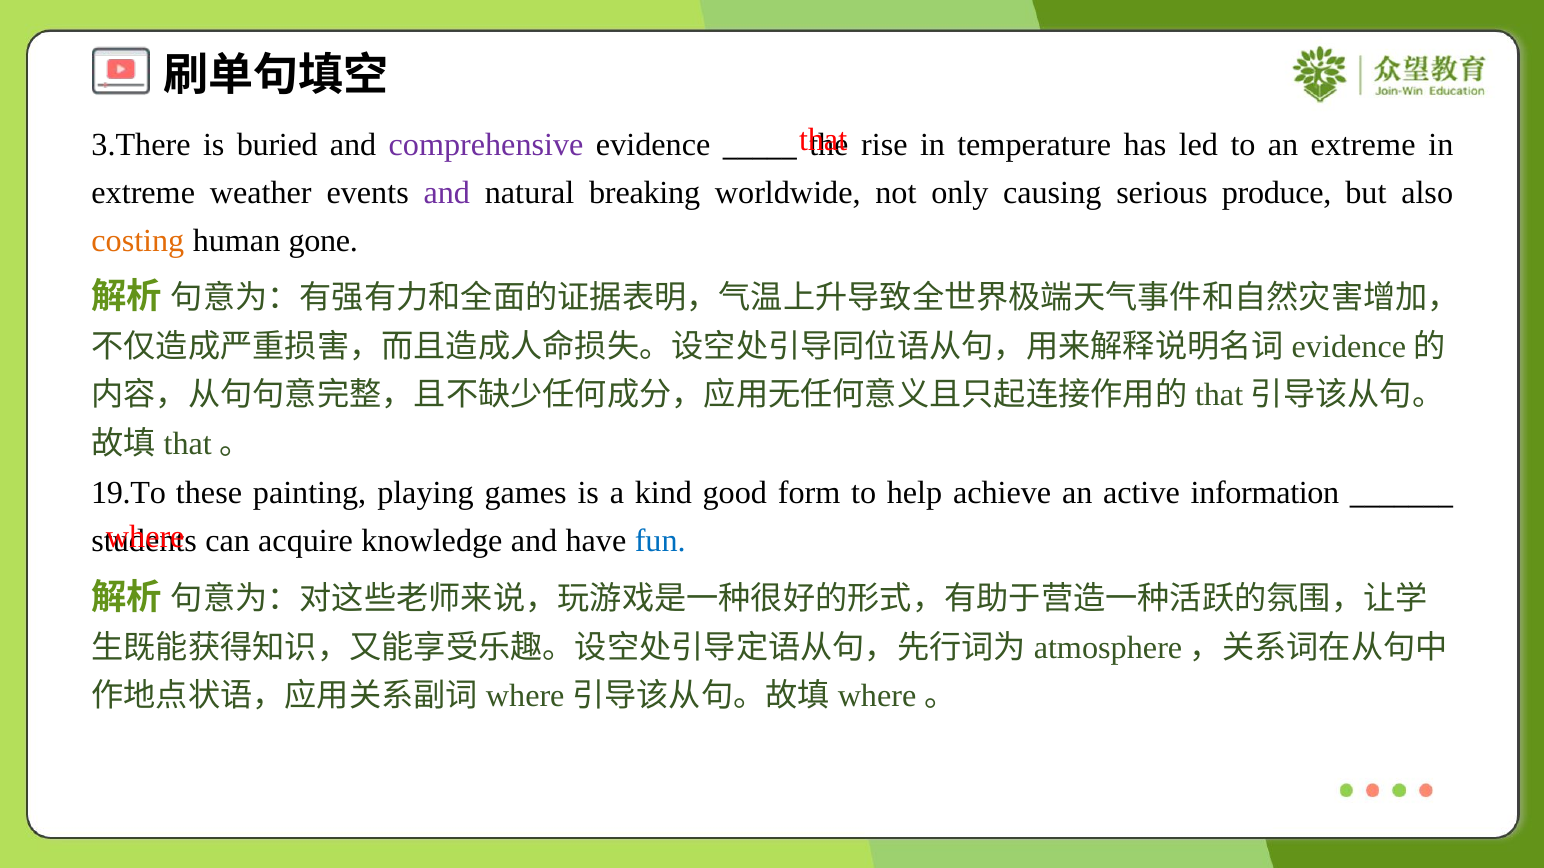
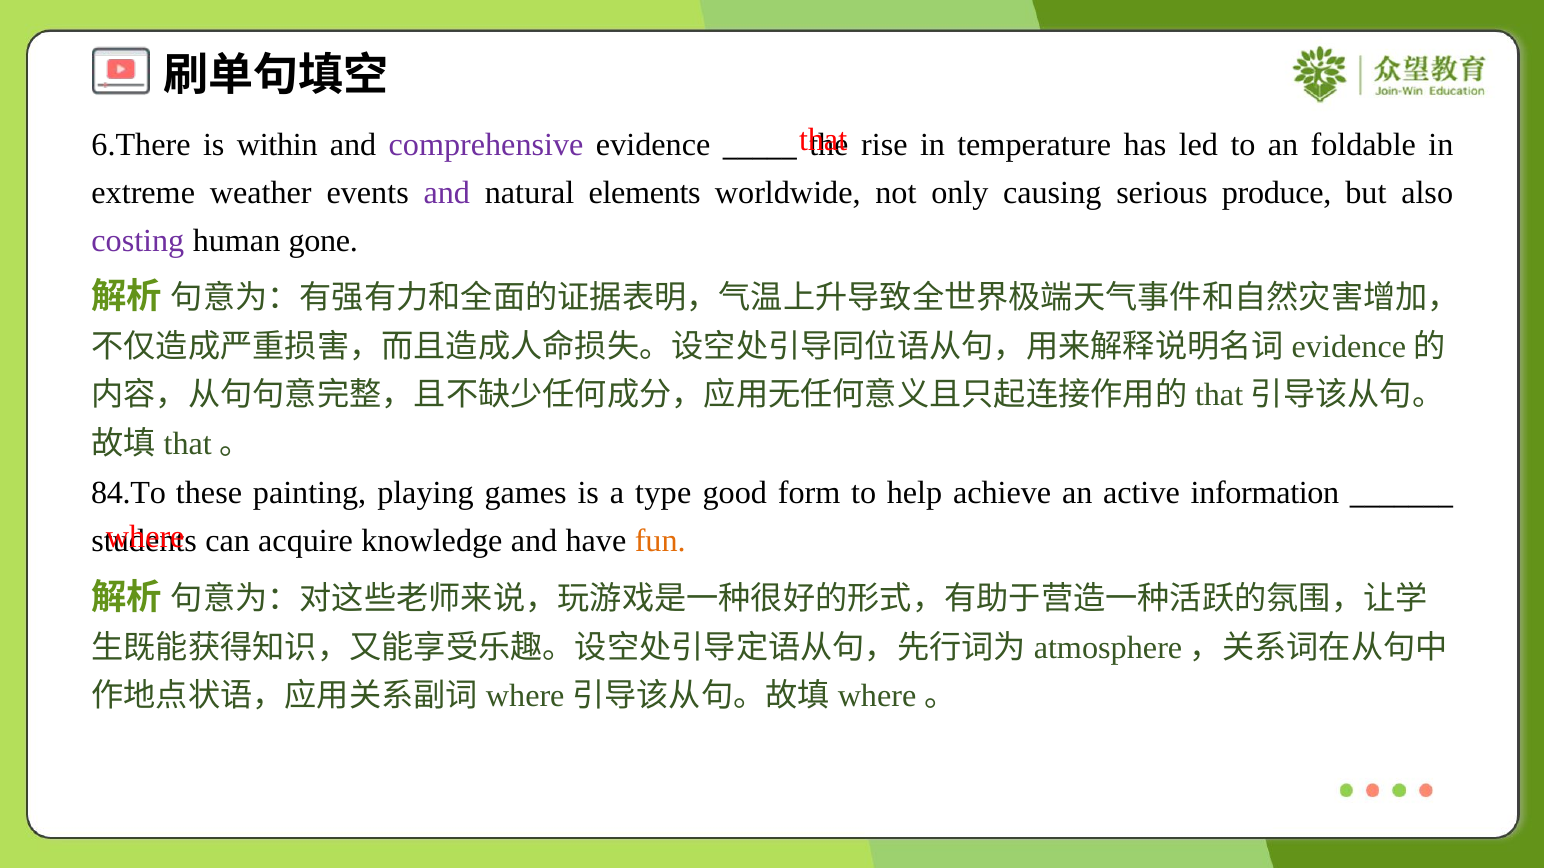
3.There: 3.There -> 6.There (141, 145)
buried: buried -> within (277, 145)
an extreme: extreme -> foldable (1363, 145)
breaking: breaking -> elements (645, 193)
costing colour: orange -> purple (138, 241)
19.To: 19.To -> 84.To (129, 493)
kind: kind -> type (663, 493)
fun colour: blue -> orange (660, 542)
